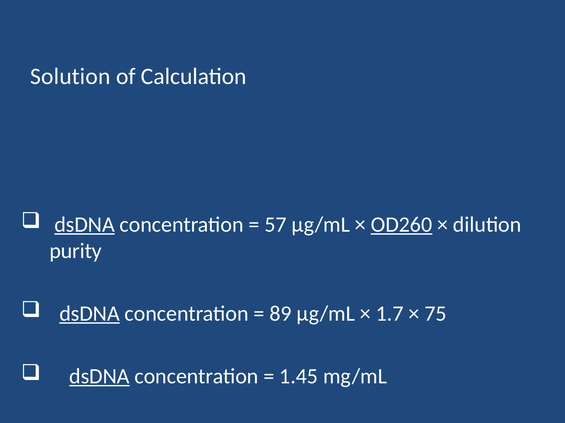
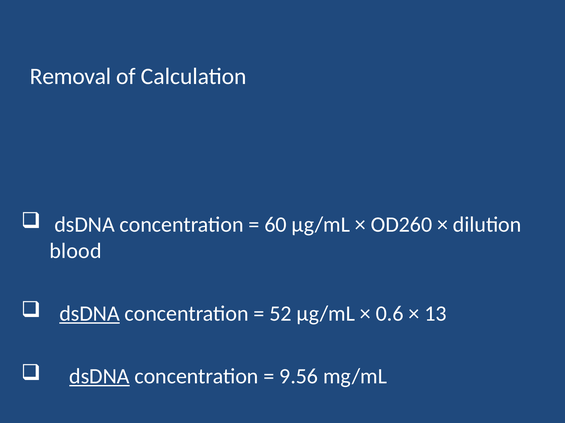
Solution: Solution -> Removal (71, 76)
dsDNA underline: present -> none (85, 225)
57: 57 -> 60 (275, 225)
OD260 underline: present -> none (401, 225)
purity: purity -> blood (76, 251)
89: 89 -> 52 (280, 314)
1.7: 1.7 -> 0.6 (390, 314)
75: 75 -> 13 (435, 314)
1.45: 1.45 -> 9.56 (299, 377)
